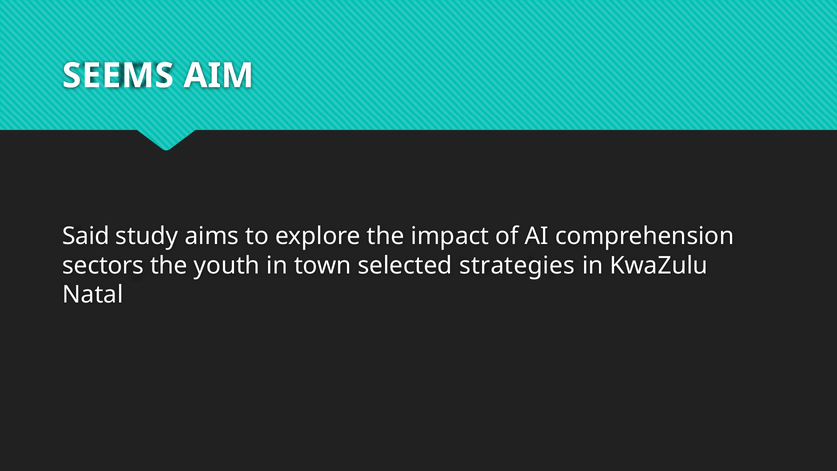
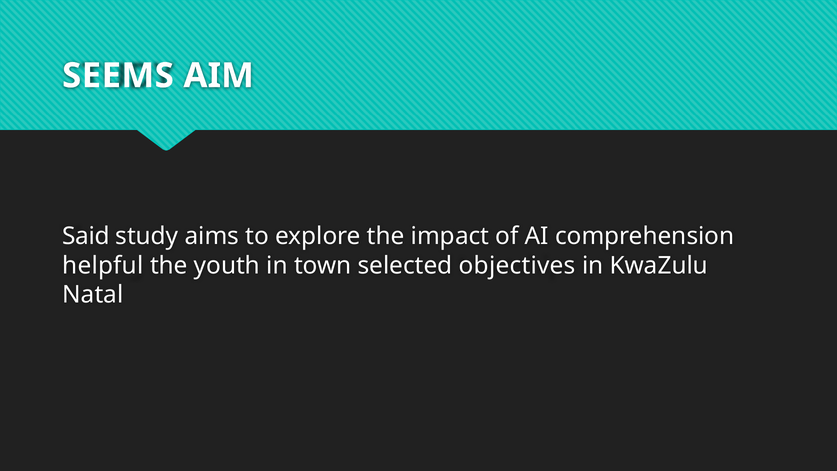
sectors: sectors -> helpful (103, 265)
strategies: strategies -> objectives (517, 265)
